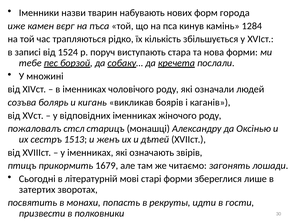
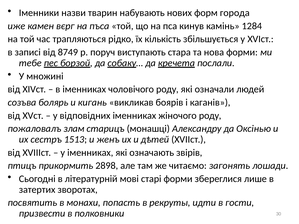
1524: 1524 -> 8749 (68, 52)
стсл: стсл -> злам (74, 129)
1679: 1679 -> 2898 (107, 166)
